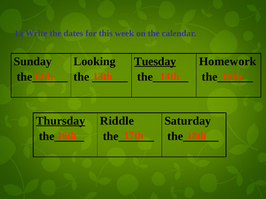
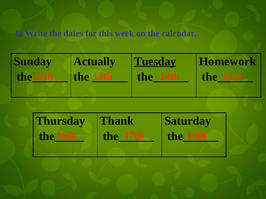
Looking: Looking -> Actually (95, 62)
Thursday underline: present -> none (61, 121)
Riddle: Riddle -> Thank (117, 121)
